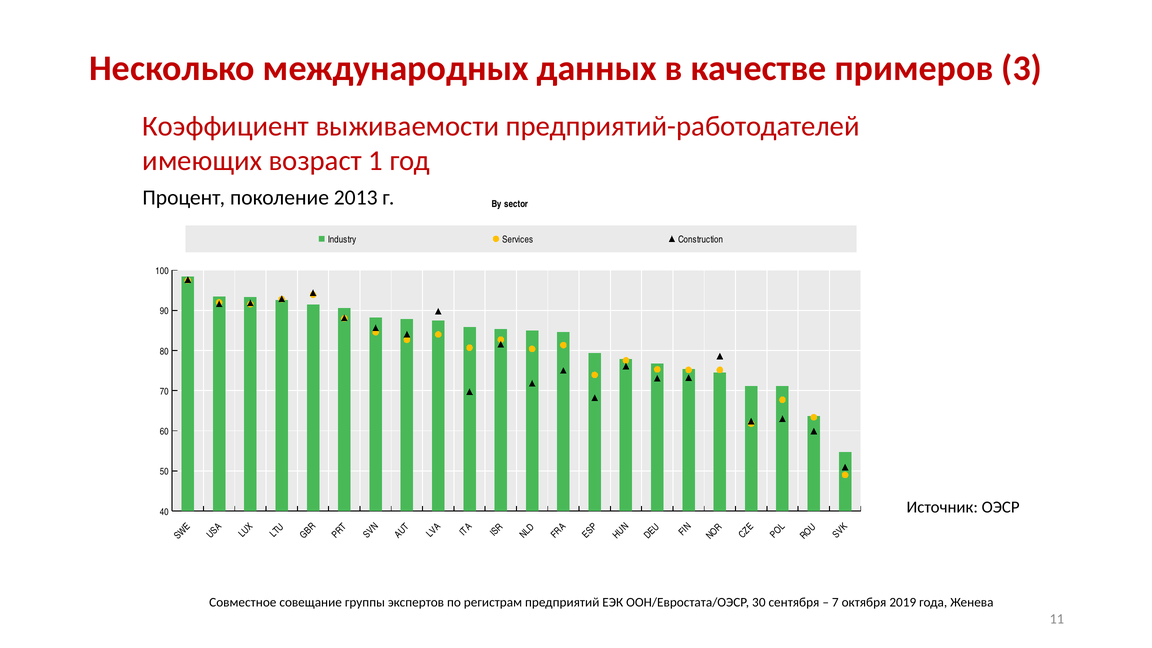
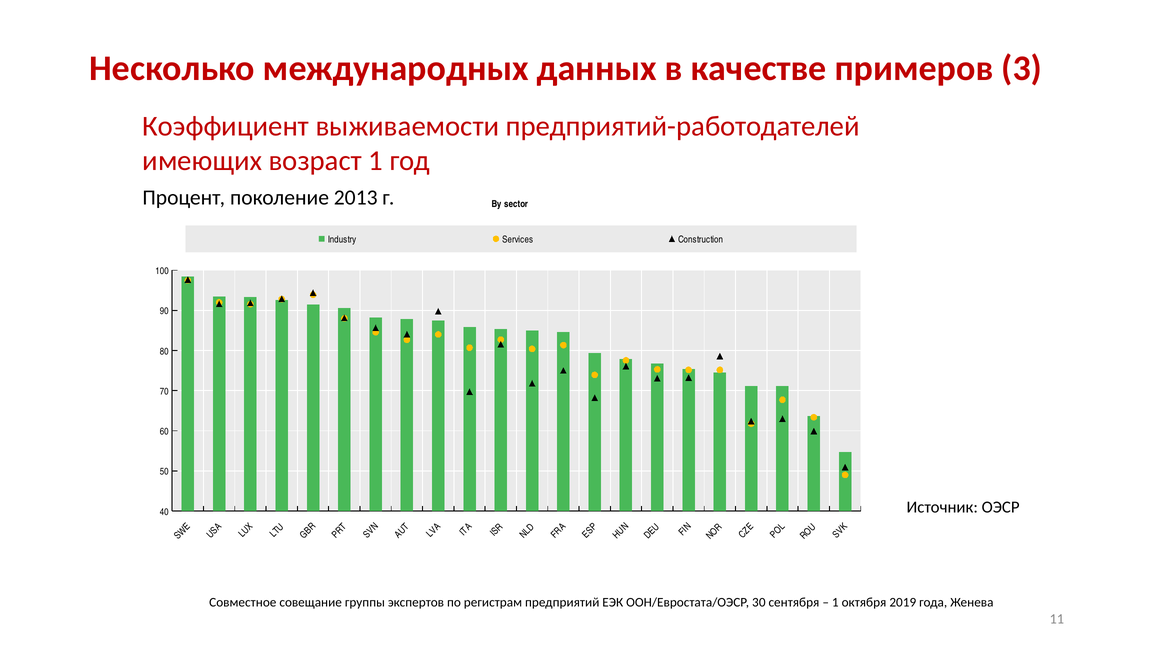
7: 7 -> 1 (835, 603)
